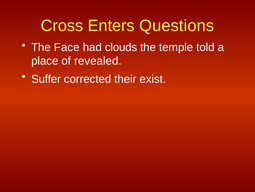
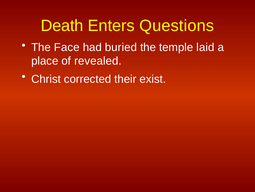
Cross: Cross -> Death (62, 26)
clouds: clouds -> buried (121, 47)
told: told -> laid (205, 47)
Suffer: Suffer -> Christ (46, 79)
